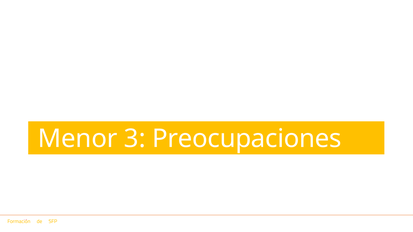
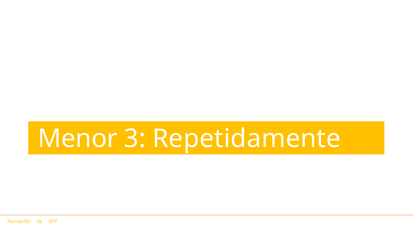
Preocupaciones: Preocupaciones -> Repetidamente (247, 139)
